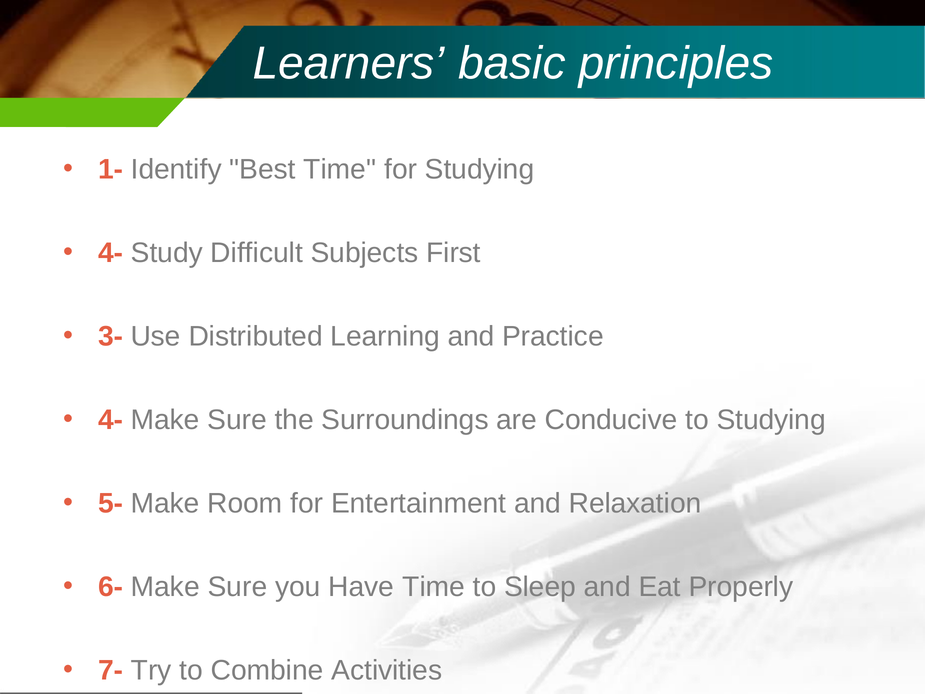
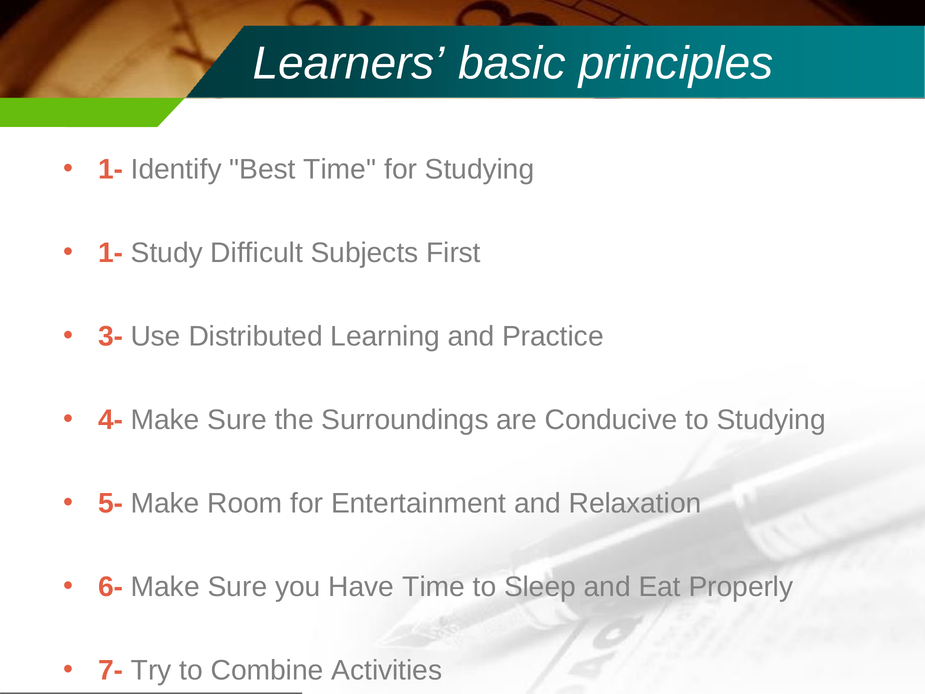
4-: 4- -> 1- (111, 253)
